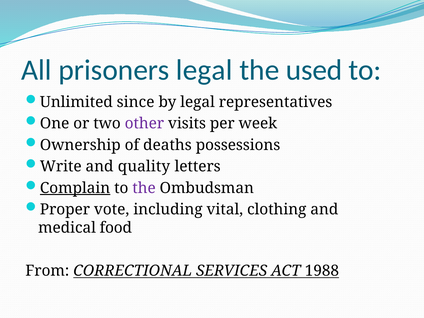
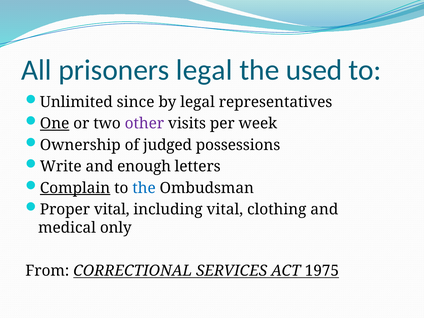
One underline: none -> present (55, 124)
deaths: deaths -> judged (168, 145)
quality: quality -> enough (144, 167)
the colour: purple -> blue (144, 188)
Proper vote: vote -> vital (112, 209)
food: food -> only (116, 228)
1988: 1988 -> 1975 (322, 271)
